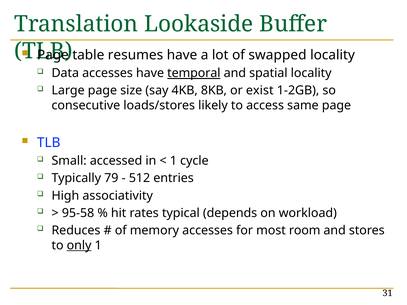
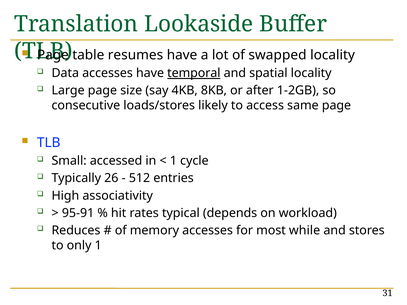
exist: exist -> after (260, 91)
79: 79 -> 26 (111, 178)
95-58: 95-58 -> 95-91 (78, 213)
room: room -> while (305, 231)
only underline: present -> none (79, 245)
